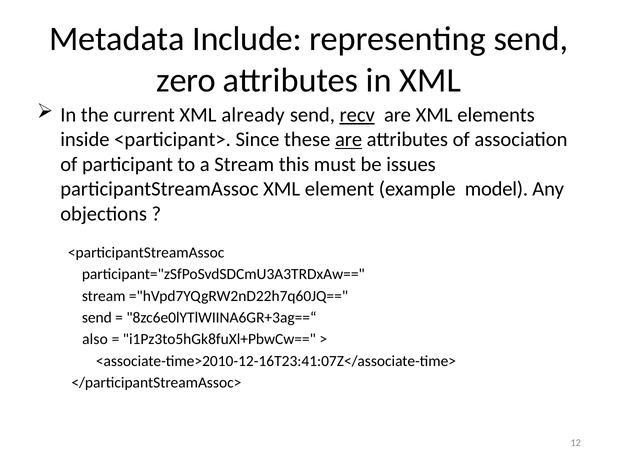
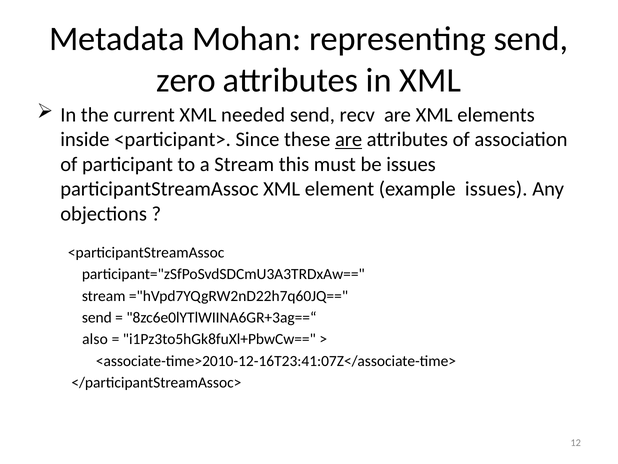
Include: Include -> Mohan (247, 39)
already: already -> needed (253, 115)
recv underline: present -> none (357, 115)
example model: model -> issues (496, 189)
